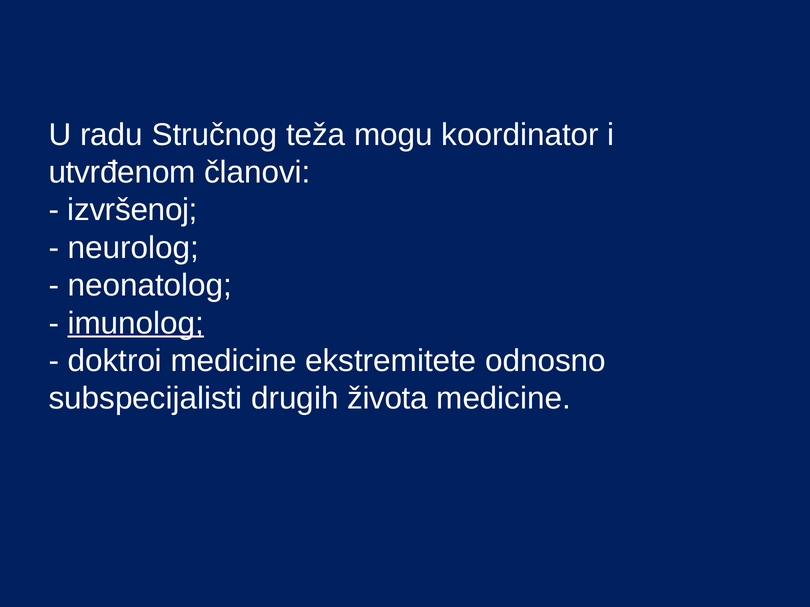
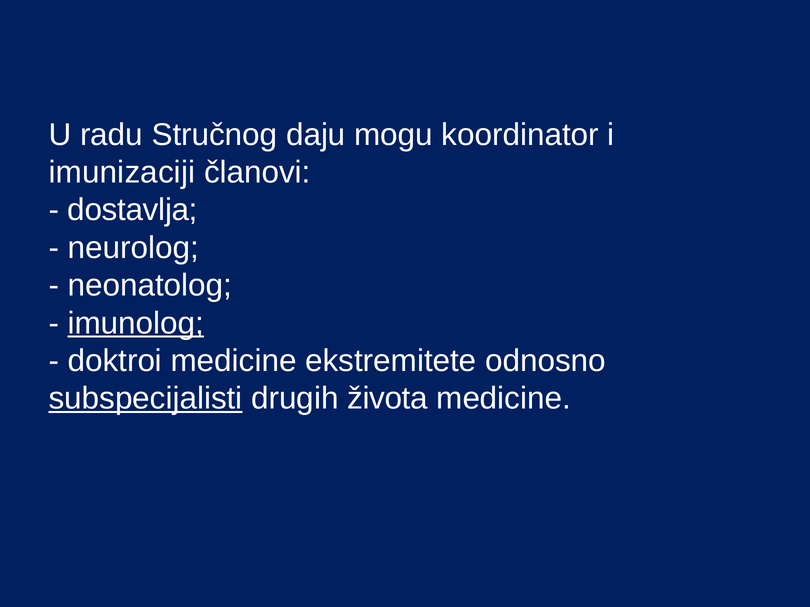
teža: teža -> daju (316, 135)
utvrđenom: utvrđenom -> imunizaciji (122, 172)
izvršenoj: izvršenoj -> dostavlja (133, 210)
subspecijalisti underline: none -> present (146, 399)
